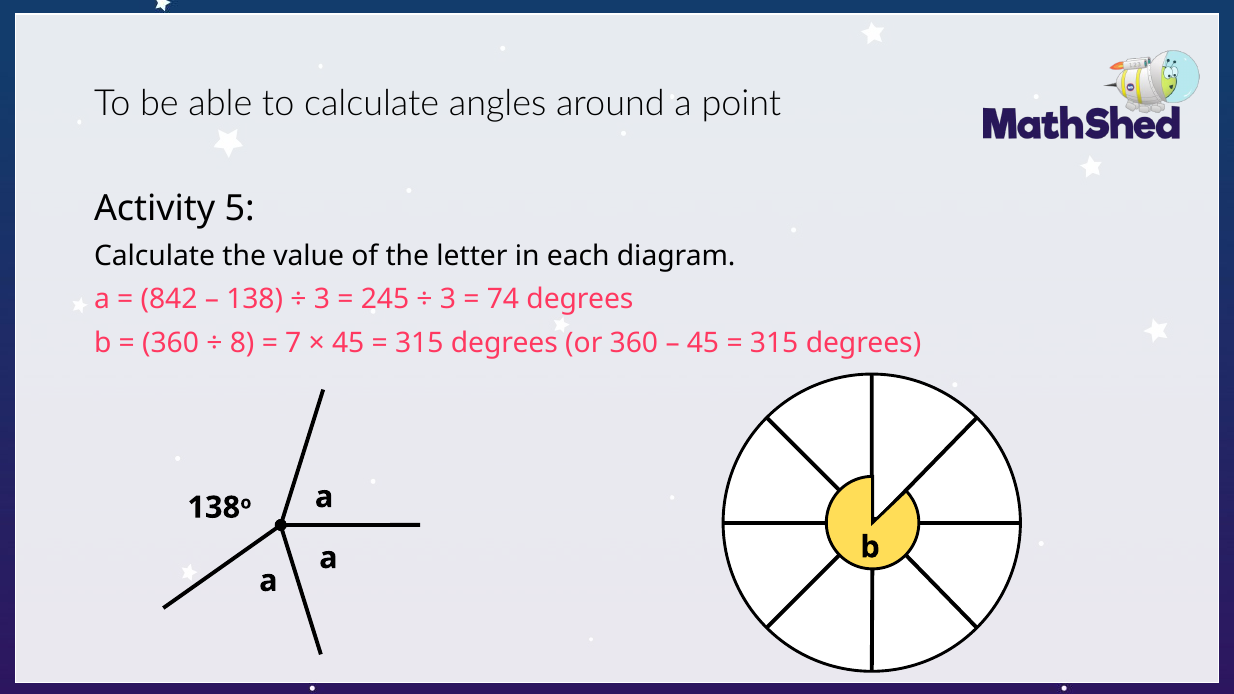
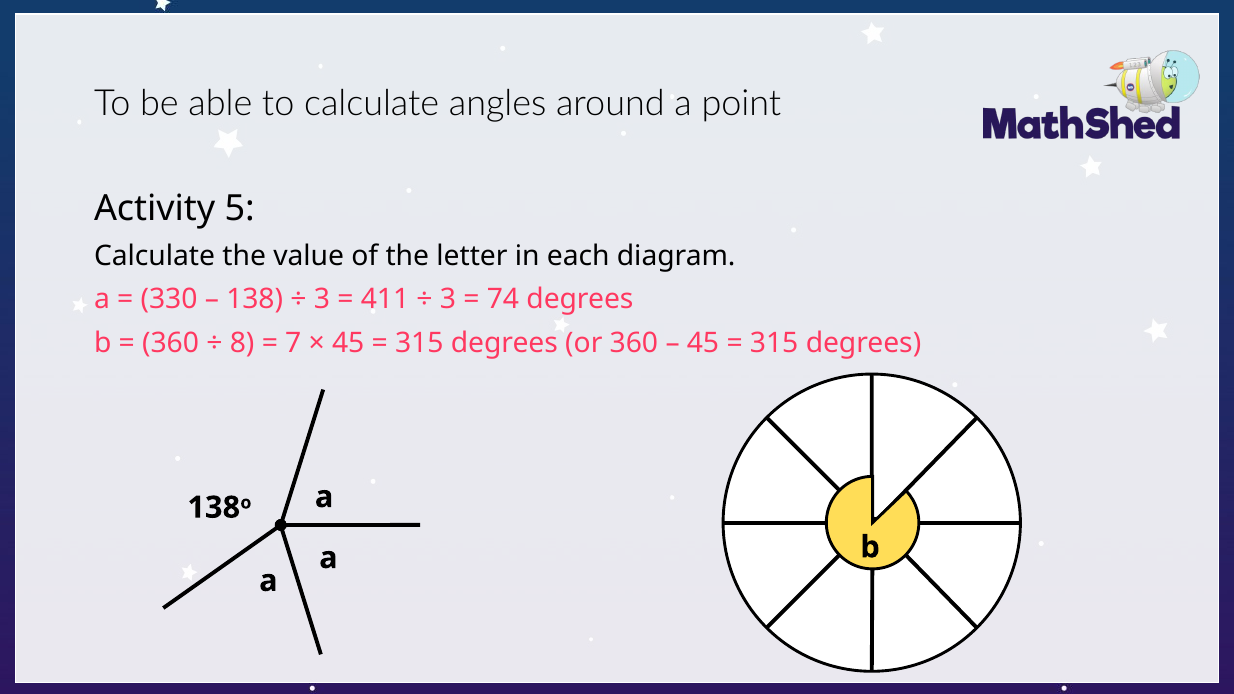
842: 842 -> 330 (169, 300)
245: 245 -> 411 (385, 300)
